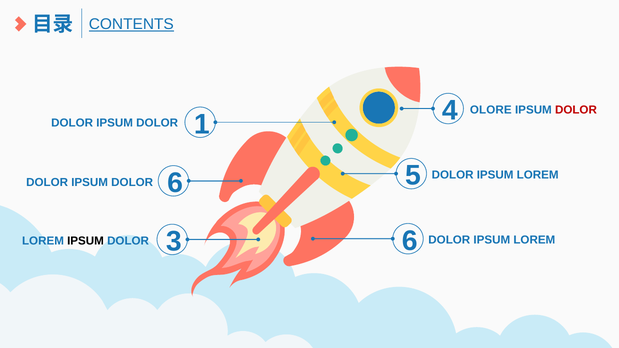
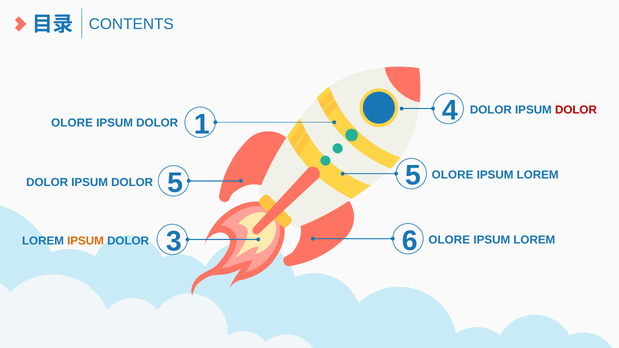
CONTENTS underline: present -> none (131, 24)
4 OLORE: OLORE -> DOLOR (491, 110)
DOLOR: DOLOR -> OLORE (72, 123)
5 DOLOR: DOLOR -> OLORE (453, 175)
6: 6 -> 5 (175, 183)
6 DOLOR: DOLOR -> OLORE (449, 240)
IPSUM colour: black -> orange (86, 241)
